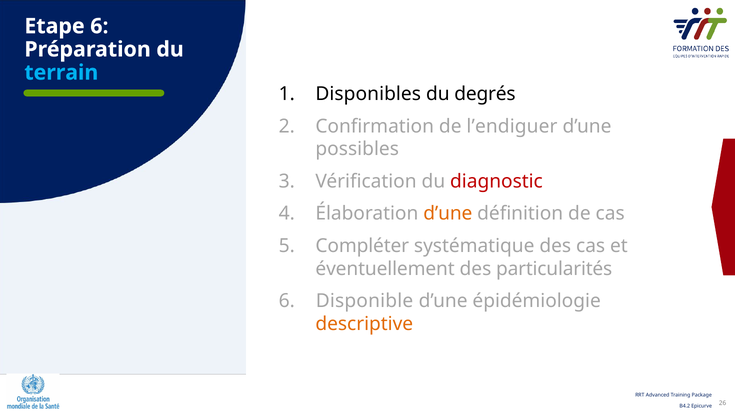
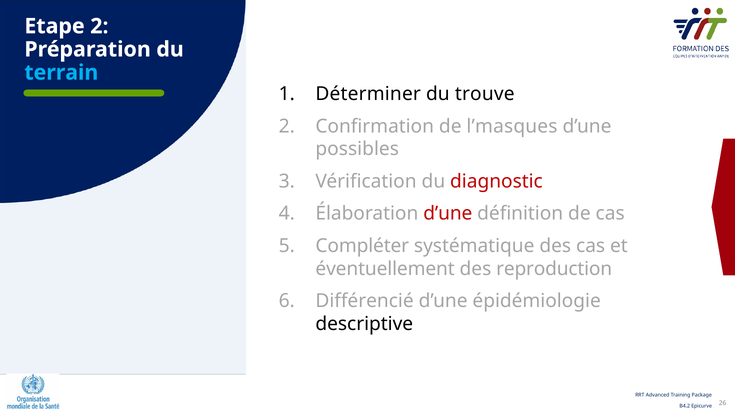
Etape 6: 6 -> 2 (99, 26)
Disponibles: Disponibles -> Déterminer (368, 94)
degrés: degrés -> trouve (485, 94)
l’endiguer: l’endiguer -> l’masques (512, 126)
d’une colour: orange -> red (448, 213)
particularités: particularités -> reproduction (554, 268)
Disponible: Disponible -> Différencié (365, 300)
descriptive colour: orange -> black (364, 323)
